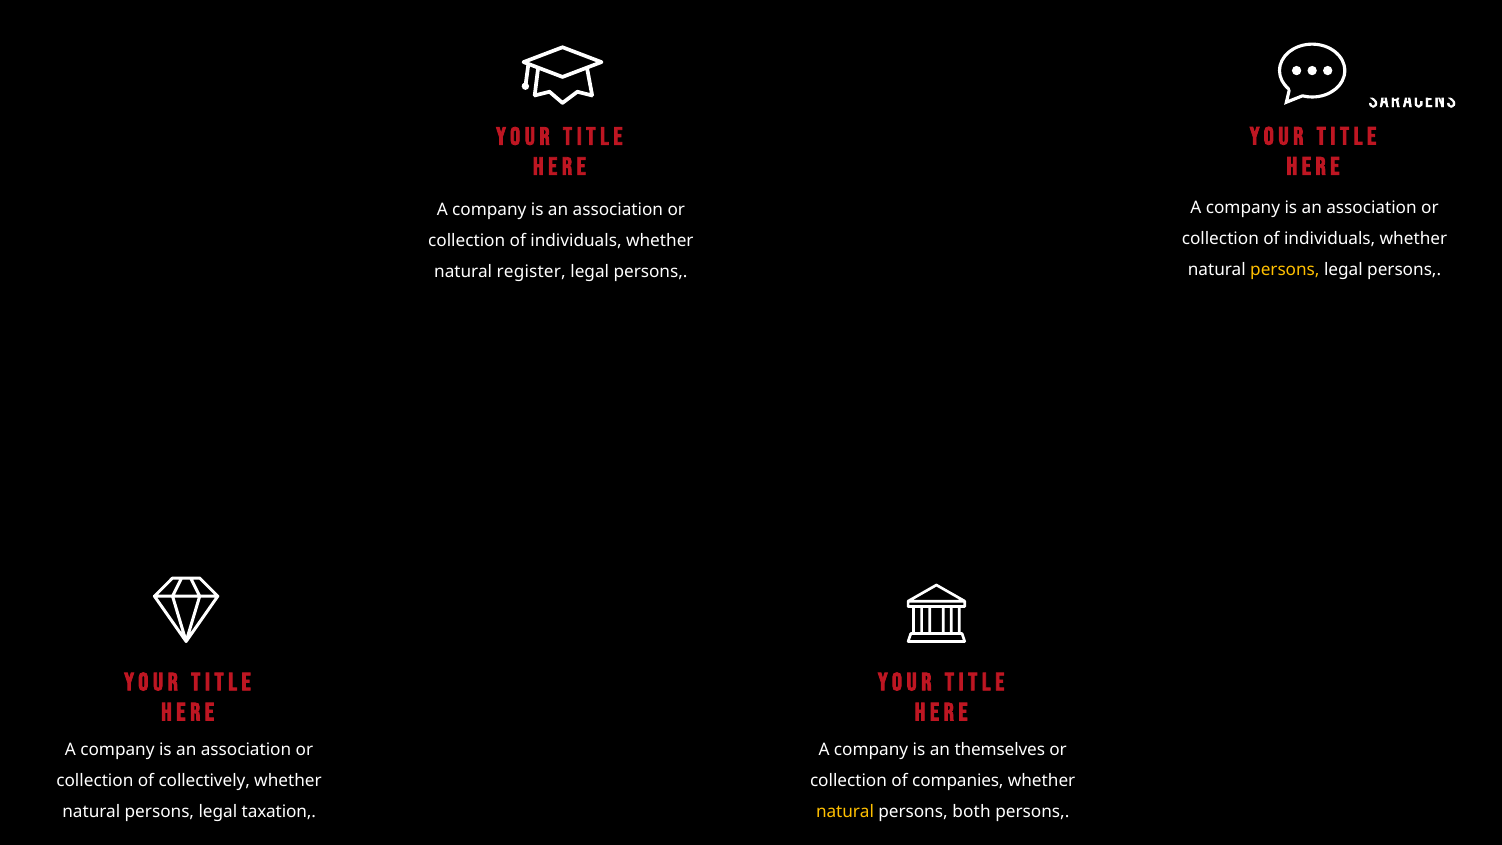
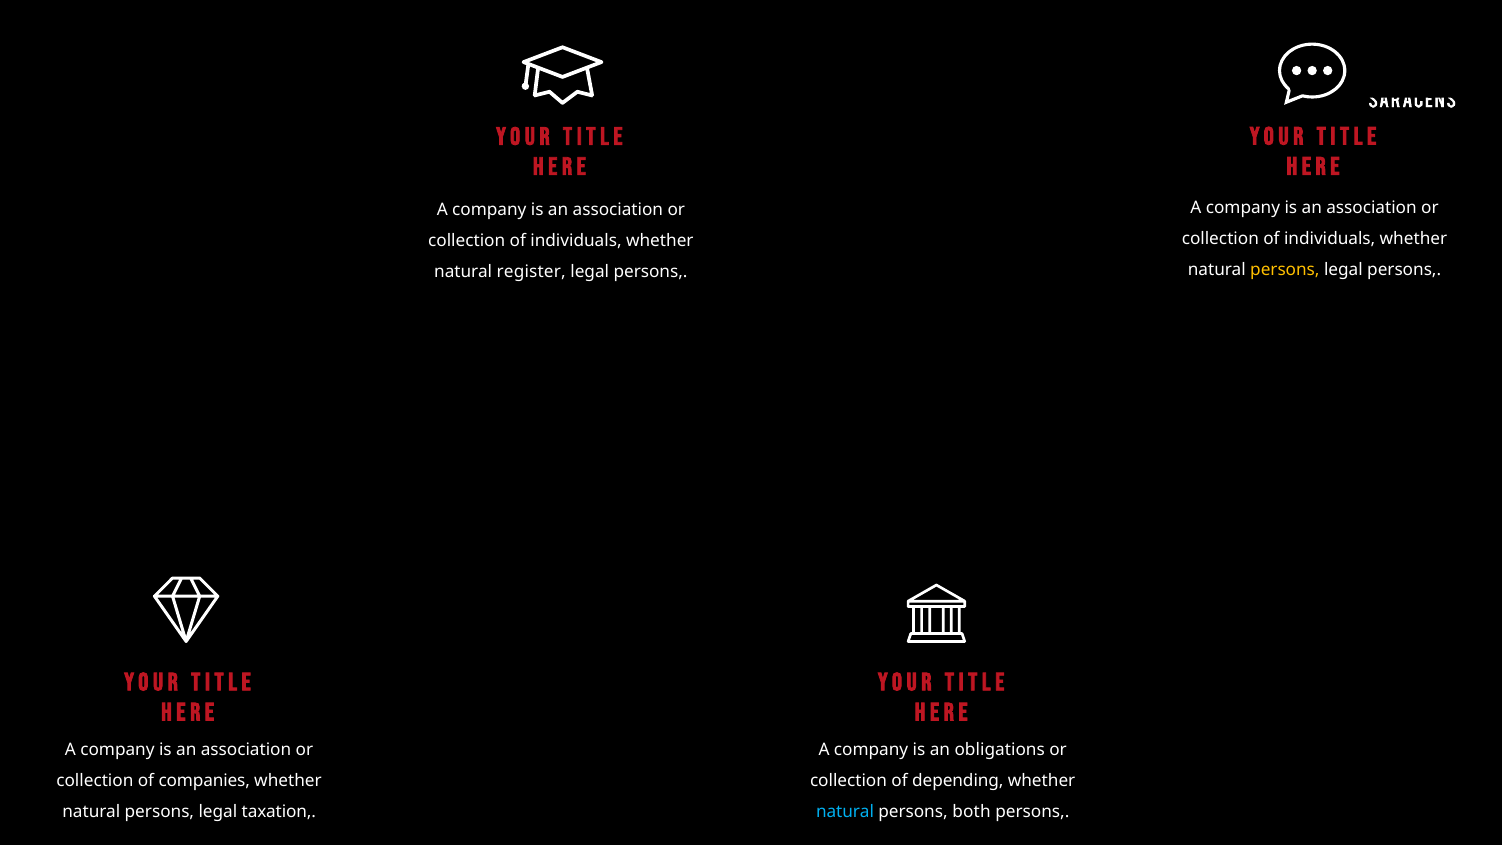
themselves: themselves -> obligations (1000, 750)
collectively: collectively -> companies (204, 781)
companies: companies -> depending (958, 781)
natural colour: yellow -> light blue (845, 812)
